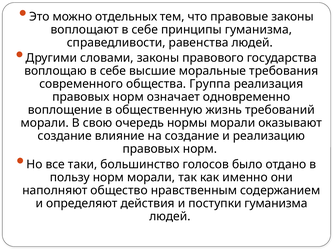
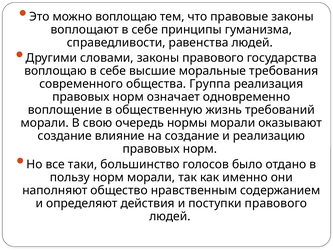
можно отдельных: отдельных -> воплощаю (126, 17)
поступки гуманизма: гуманизма -> правового (276, 203)
